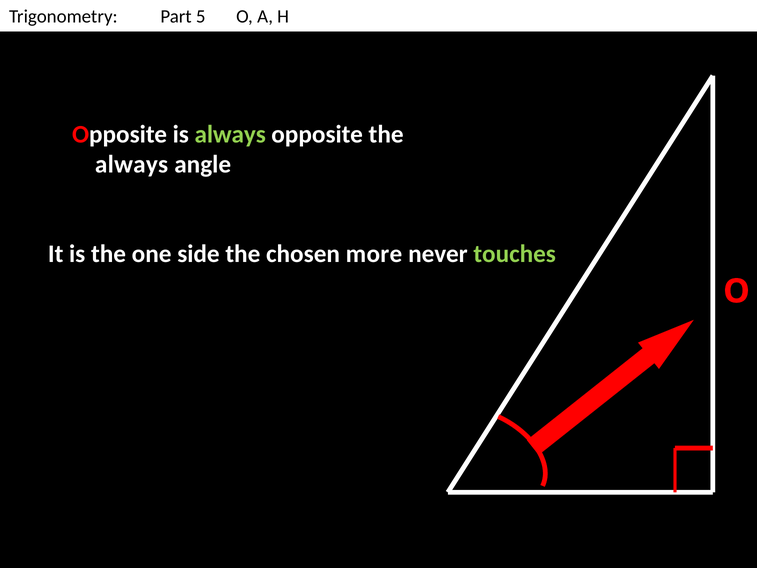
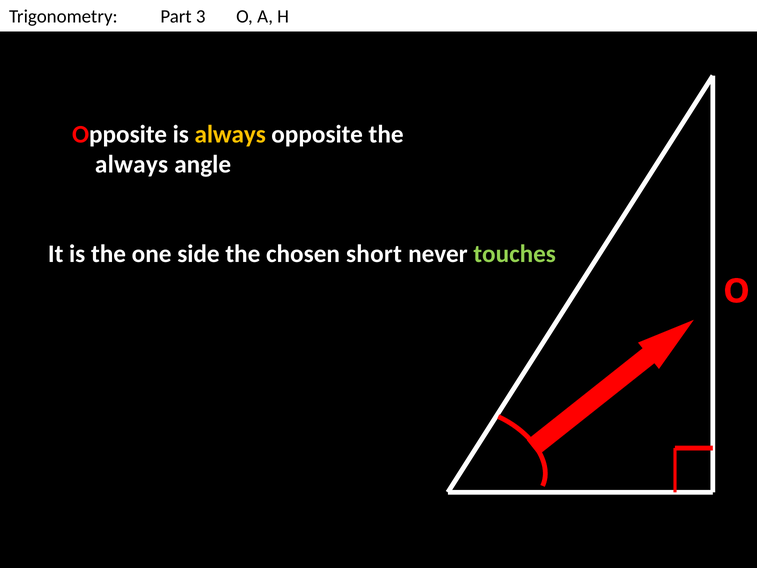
5: 5 -> 3 (201, 16)
always colour: light green -> yellow (230, 134)
more: more -> short (374, 254)
